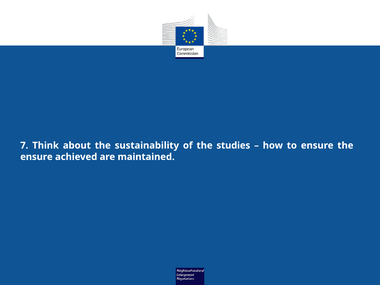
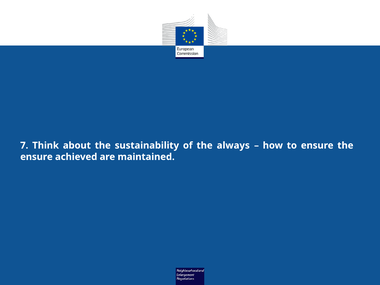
studies: studies -> always (233, 145)
